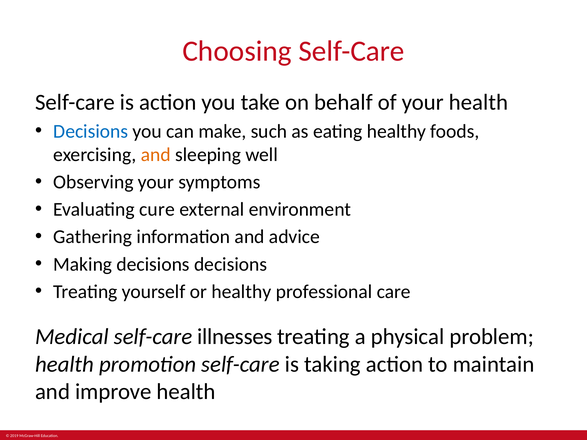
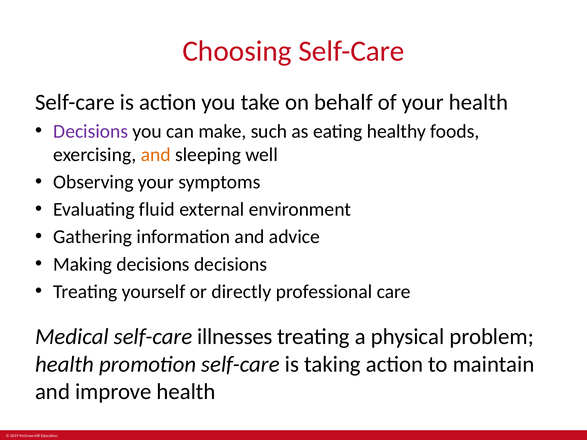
Decisions colour: blue -> purple (91, 131)
cure: cure -> fluid (157, 210)
or healthy: healthy -> directly (241, 292)
